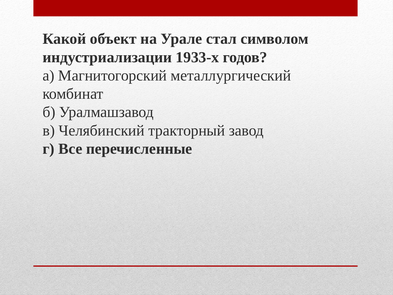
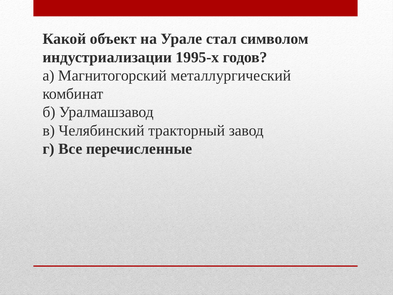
1933-х: 1933-х -> 1995-х (197, 57)
